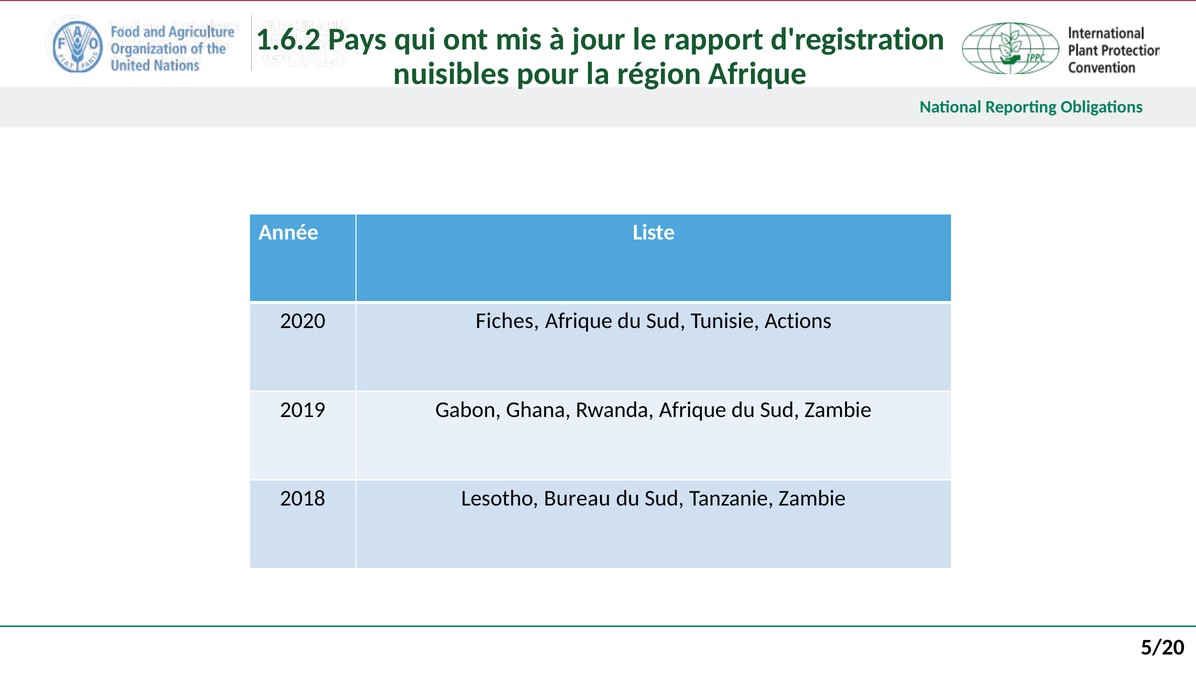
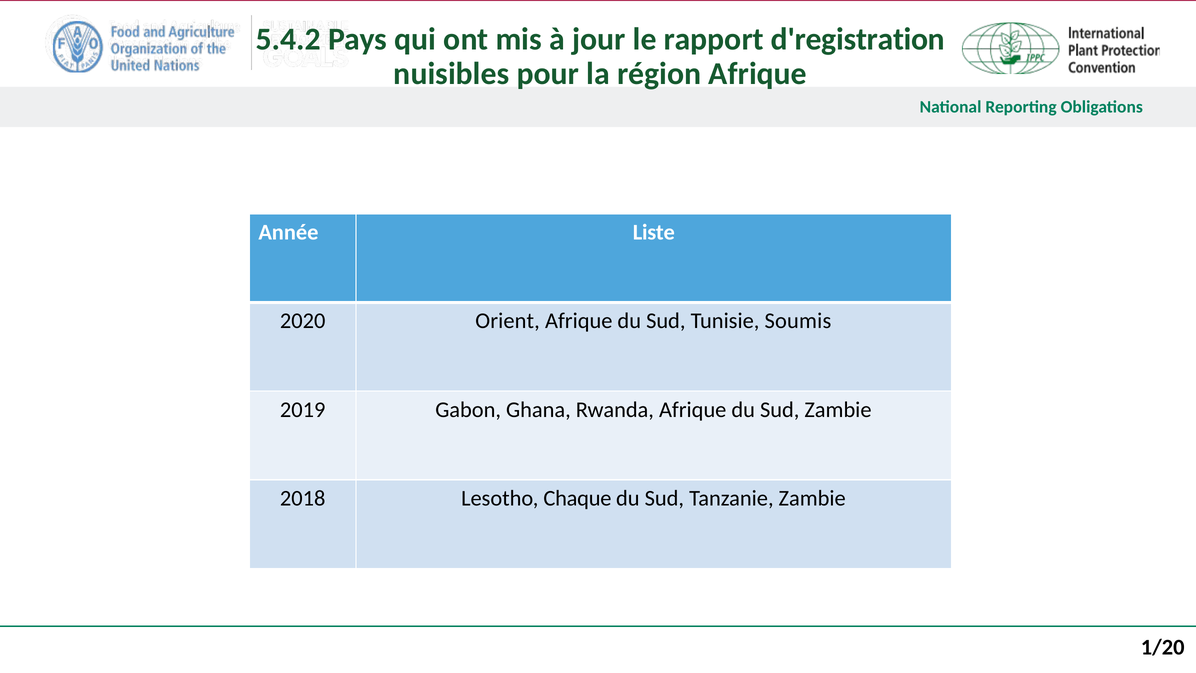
1.6.2: 1.6.2 -> 5.4.2 (288, 39)
Fiches: Fiches -> Orient (508, 321)
Actions: Actions -> Soumis (798, 321)
Bureau: Bureau -> Chaque (577, 498)
5/20: 5/20 -> 1/20 (1163, 647)
